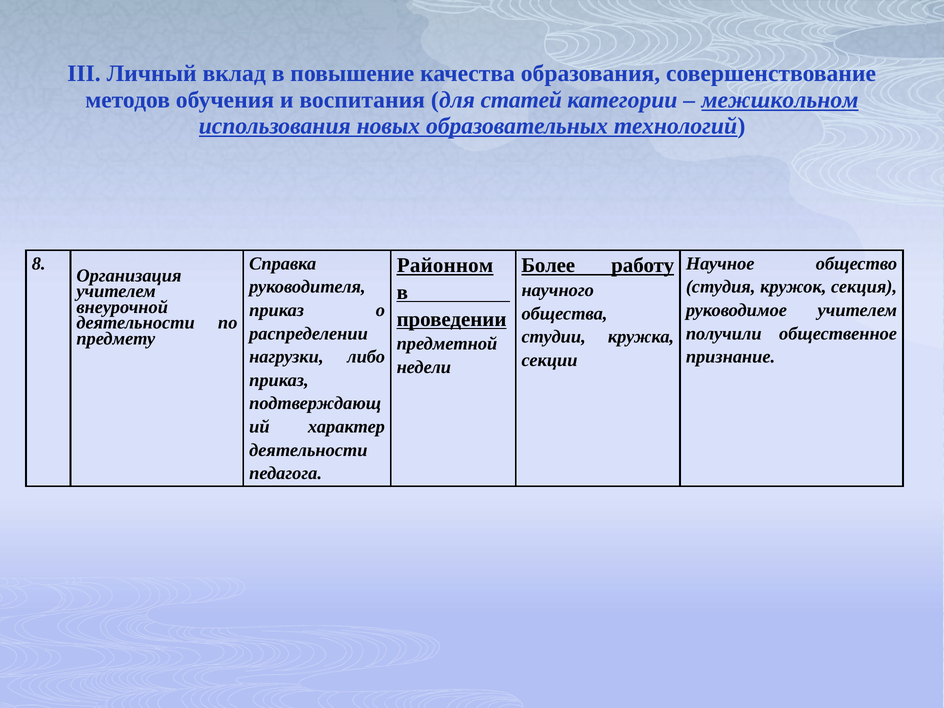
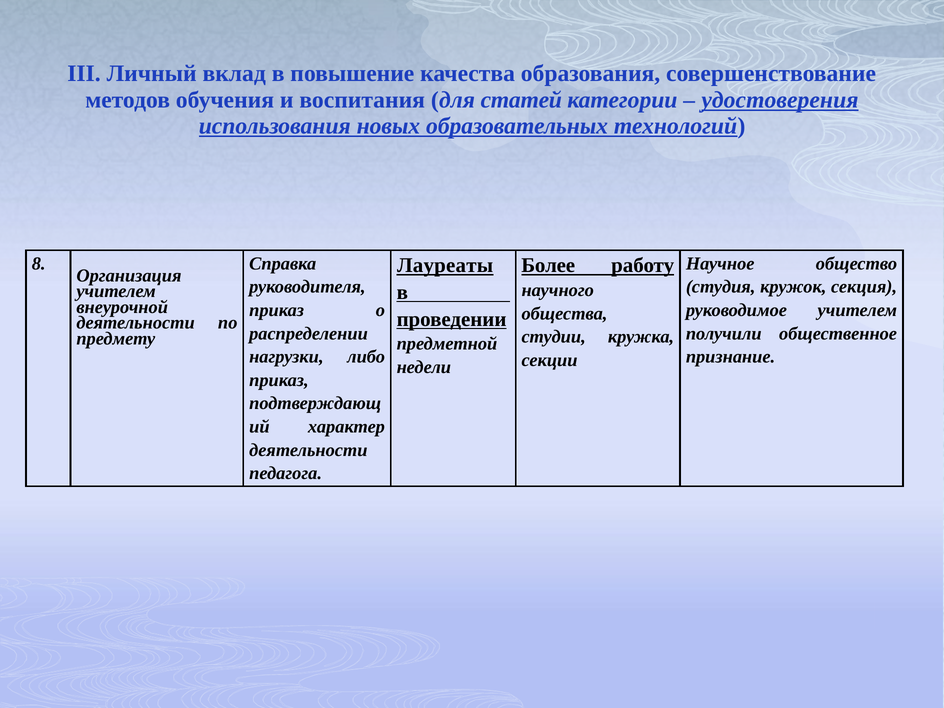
межшкольном: межшкольном -> удостоверения (780, 100)
Районном: Районном -> Лауреаты (445, 266)
